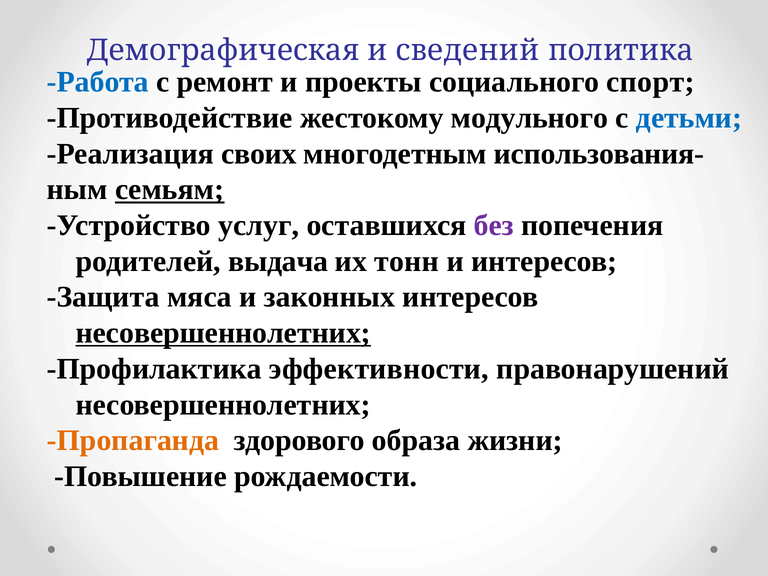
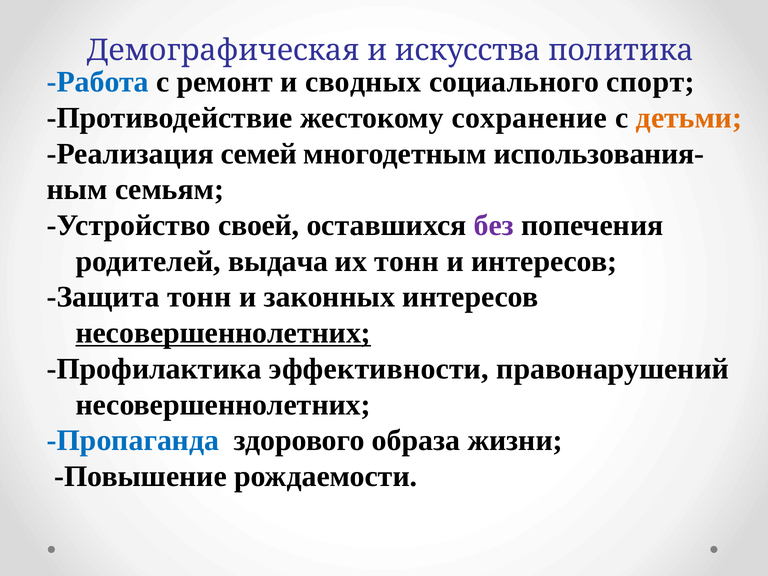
сведений: сведений -> искусства (468, 51)
проекты: проекты -> сводных (363, 82)
модульного: модульного -> сохранение (529, 118)
детьми colour: blue -> orange (689, 118)
своих: своих -> семей (259, 154)
семьям underline: present -> none (170, 190)
услуг: услуг -> своей (259, 225)
Защита мяса: мяса -> тонн (199, 297)
Пропаганда colour: orange -> blue (133, 441)
